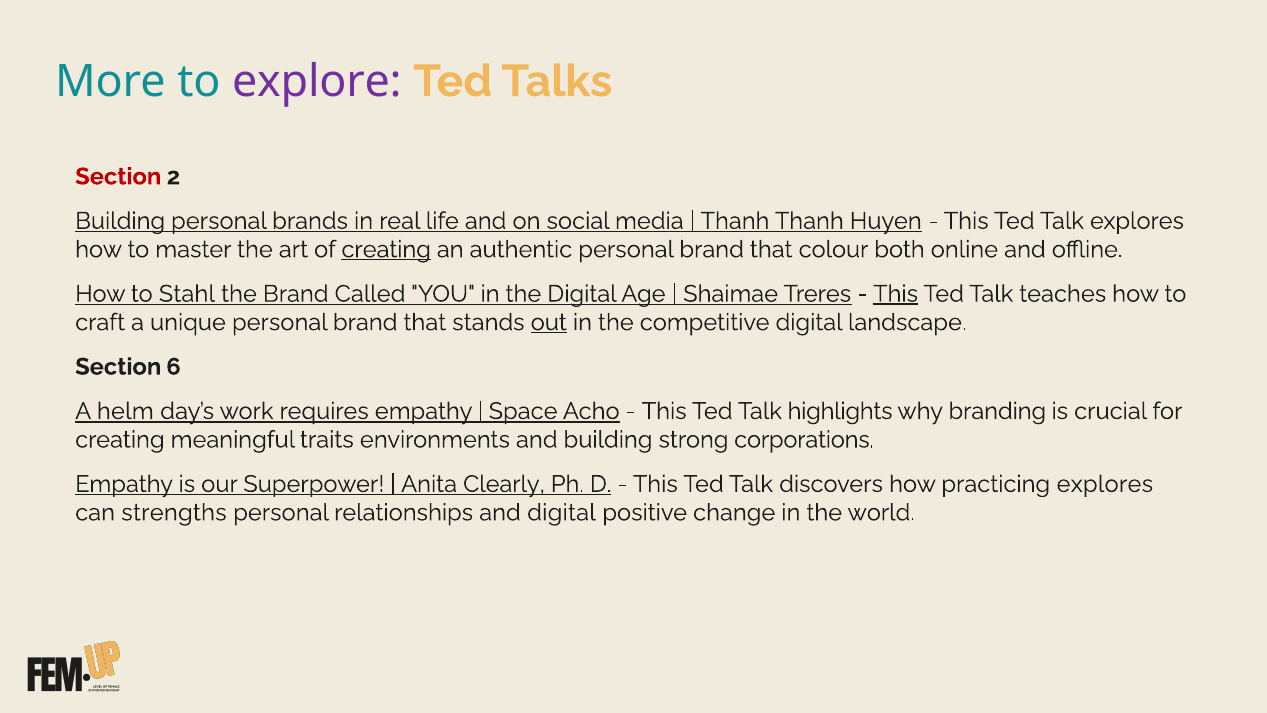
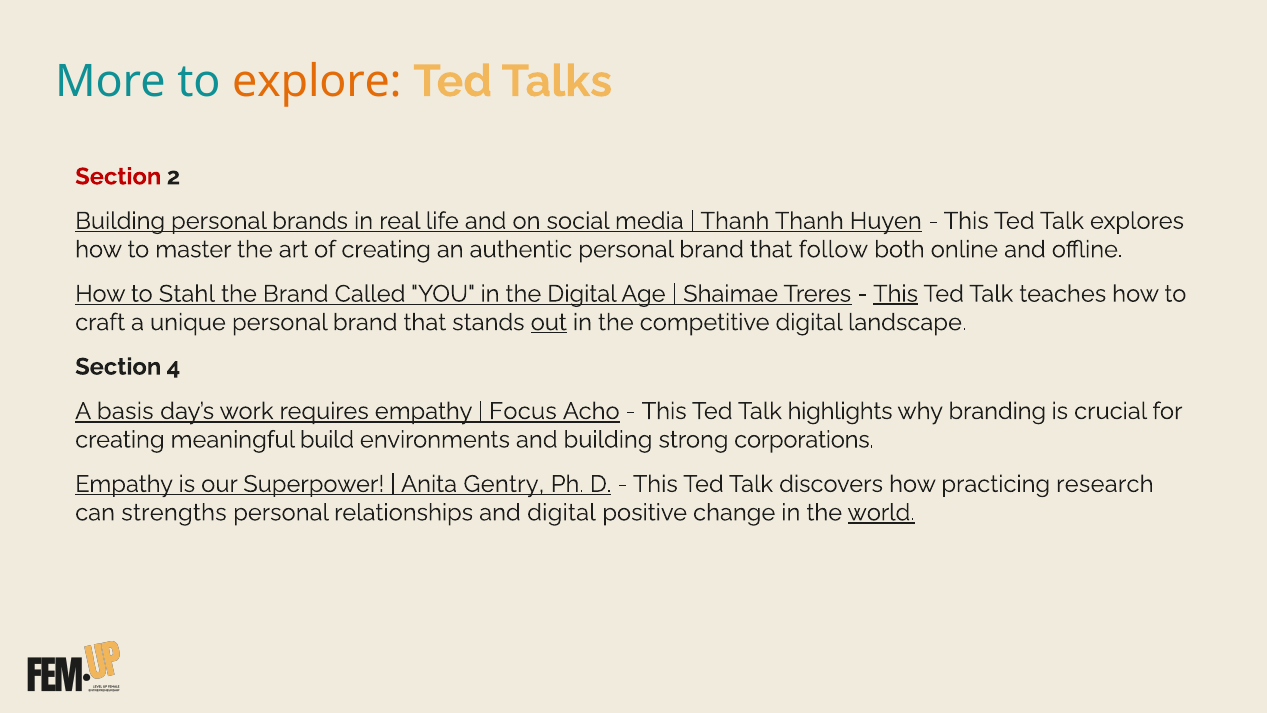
explore colour: purple -> orange (317, 81)
creating underline: present -> none (386, 249)
colour: colour -> follow (833, 249)
6: 6 -> 4 (174, 367)
helm: helm -> basis (125, 411)
Space: Space -> Focus (523, 411)
traits: traits -> build (327, 439)
Clearly: Clearly -> Gentry (504, 484)
practicing explores: explores -> research (1105, 484)
world underline: none -> present (881, 512)
